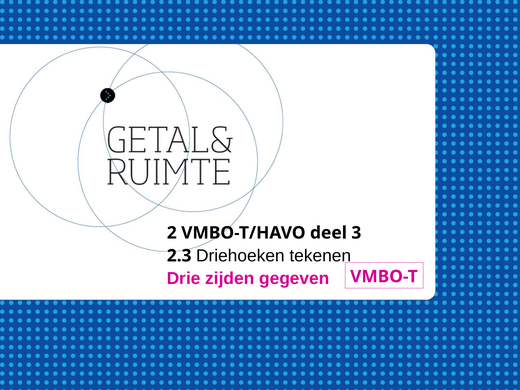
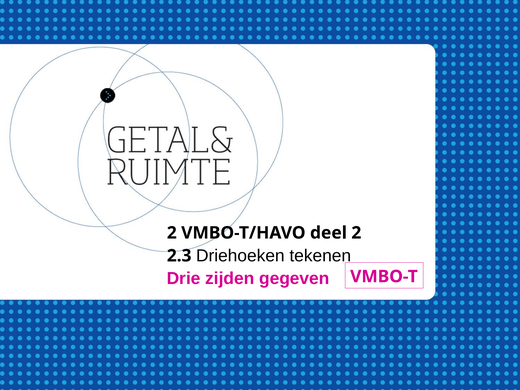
deel 3: 3 -> 2 (356, 233)
